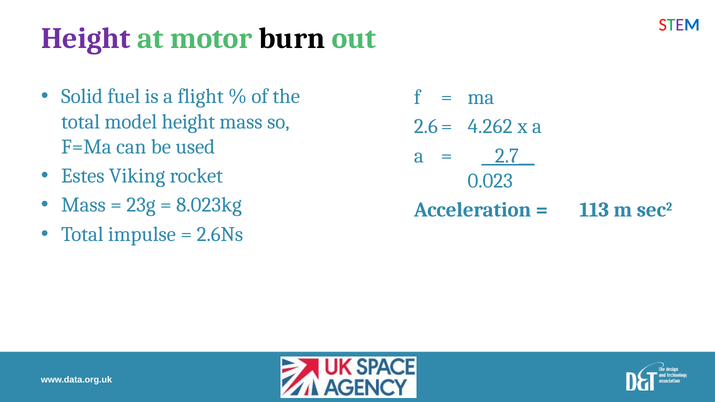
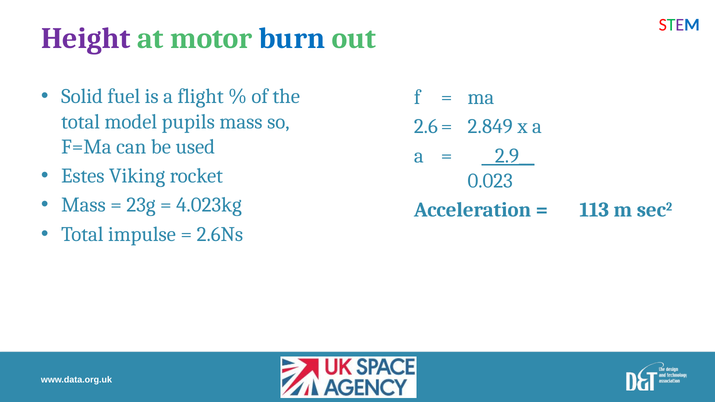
burn colour: black -> blue (292, 38)
model height: height -> pupils (188, 122)
4.262: 4.262 -> 2.849 (490, 127)
2.7__: 2.7__ -> 2.9__ (515, 156)
8.023kg: 8.023kg -> 4.023kg (209, 205)
